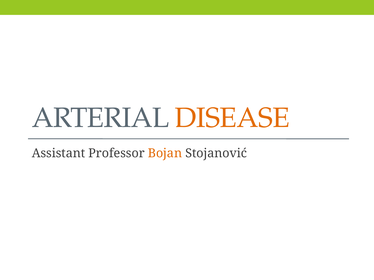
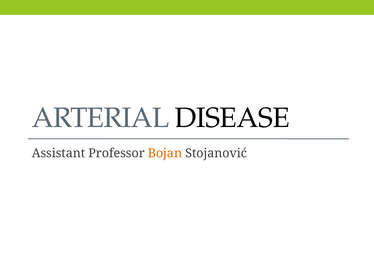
DISEASE colour: orange -> black (232, 118)
